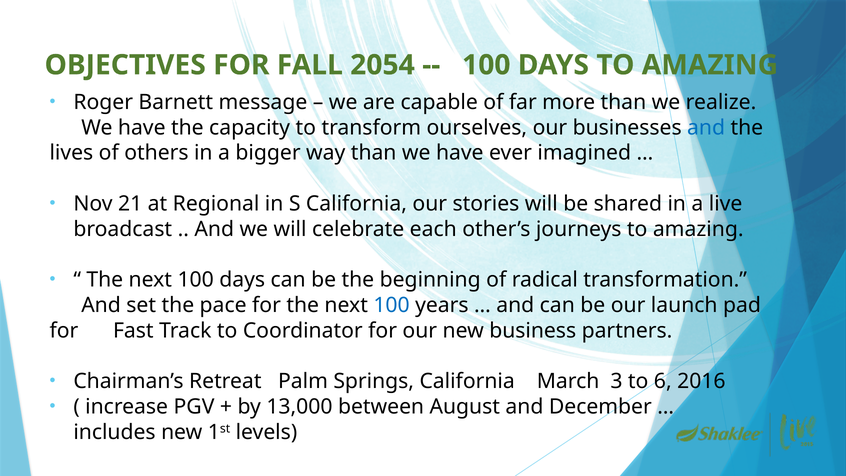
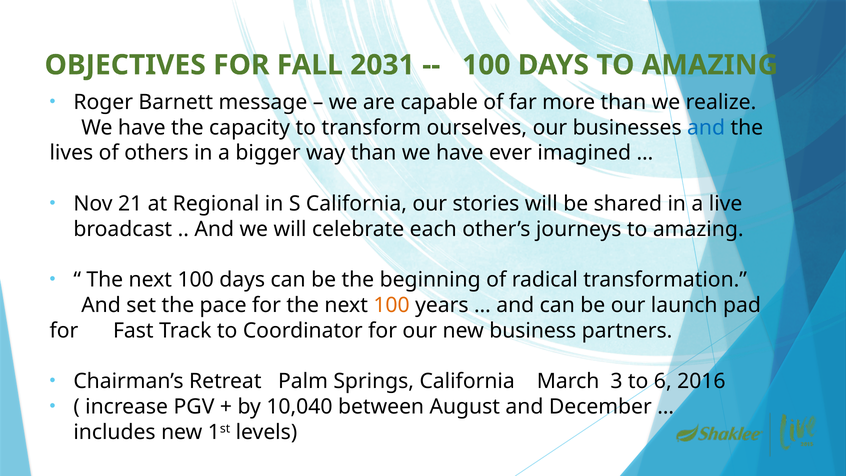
2054: 2054 -> 2031 (382, 65)
100 colour: blue -> orange (392, 305)
13,000: 13,000 -> 10,040 (299, 407)
